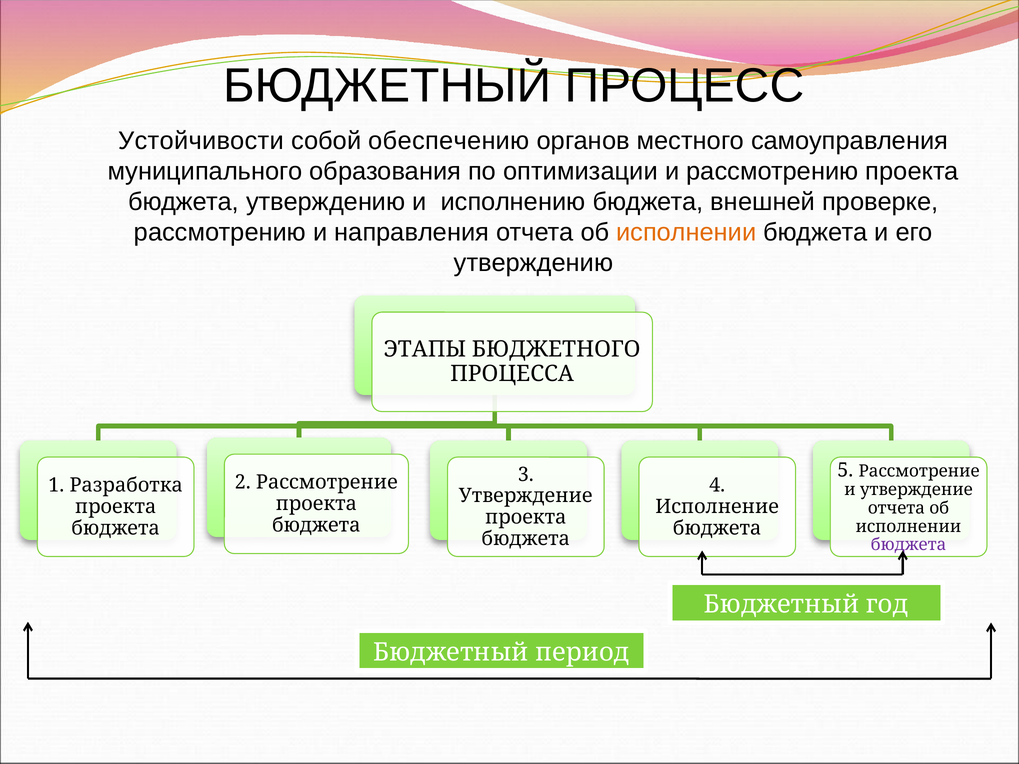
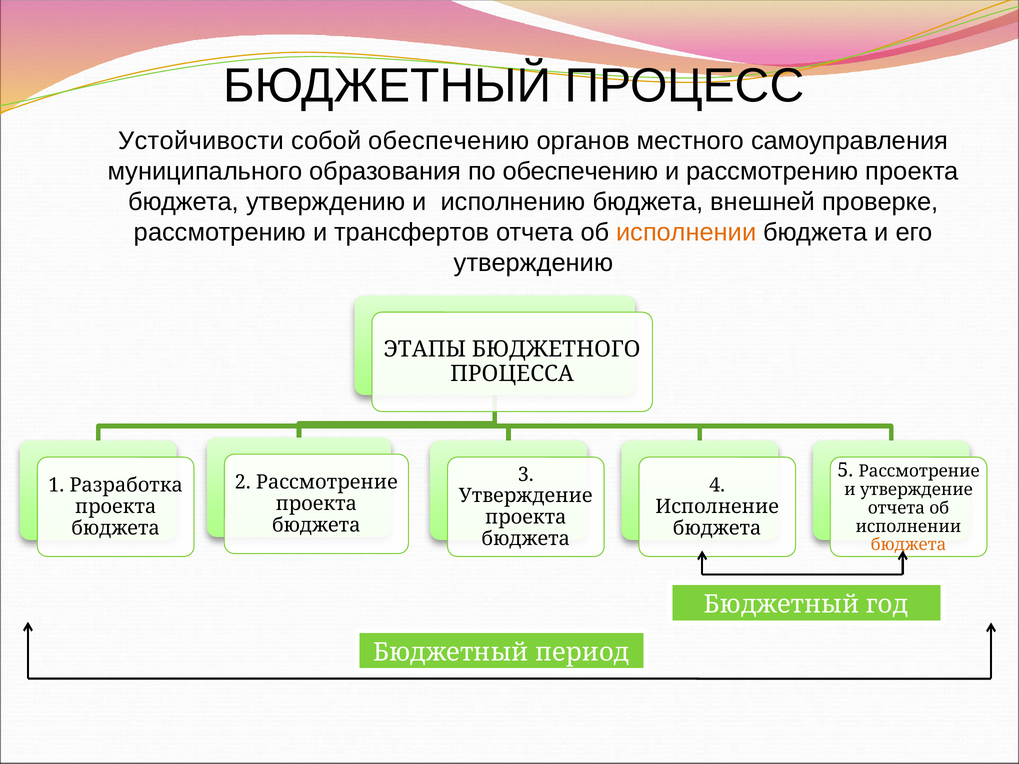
по оптимизации: оптимизации -> обеспечению (581, 171)
направления: направления -> трансфертов (412, 232)
бюджета colour: purple -> orange (909, 545)
